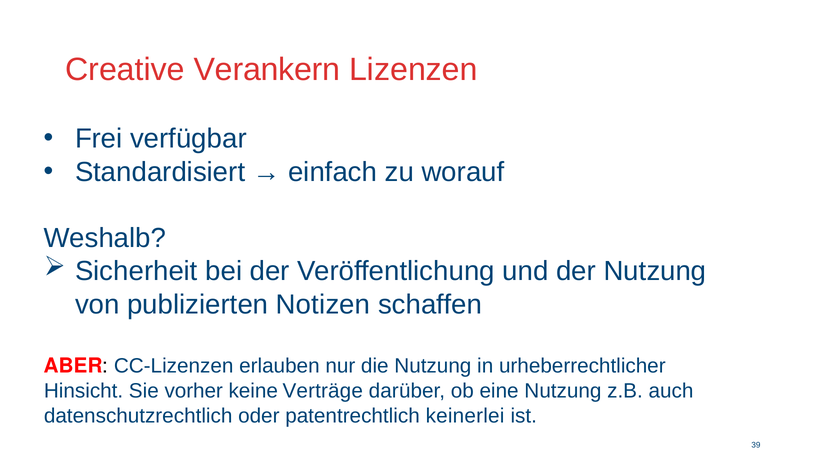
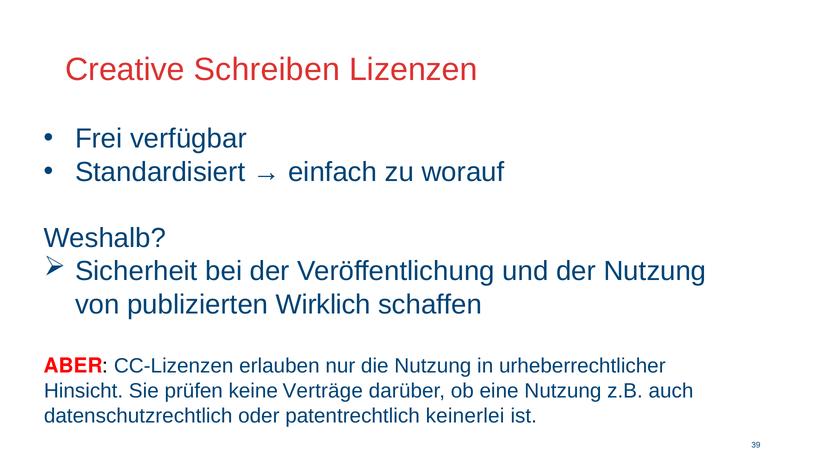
Verankern: Verankern -> Schreiben (267, 70)
Notizen: Notizen -> Wirklich (323, 304)
vorher: vorher -> prüfen (194, 391)
